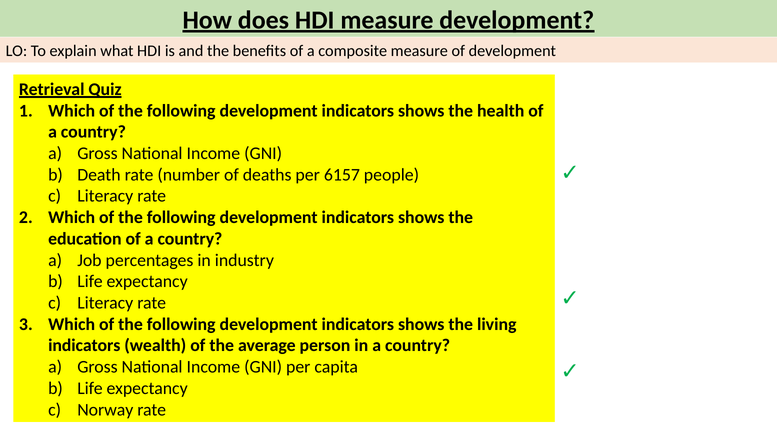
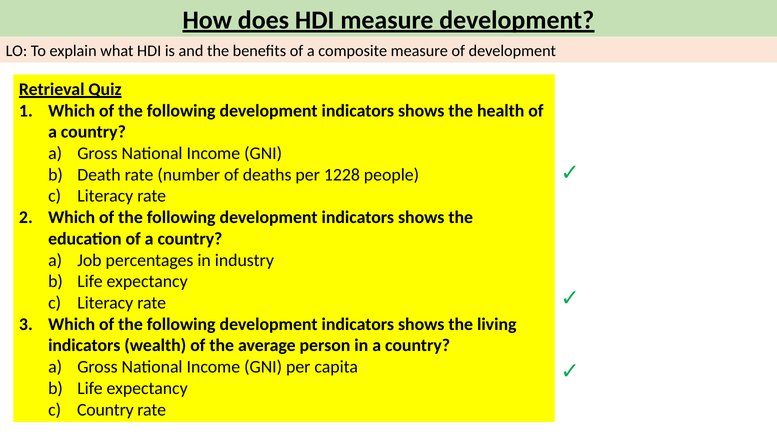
6157: 6157 -> 1228 (342, 175)
Norway: Norway -> Country (105, 410)
